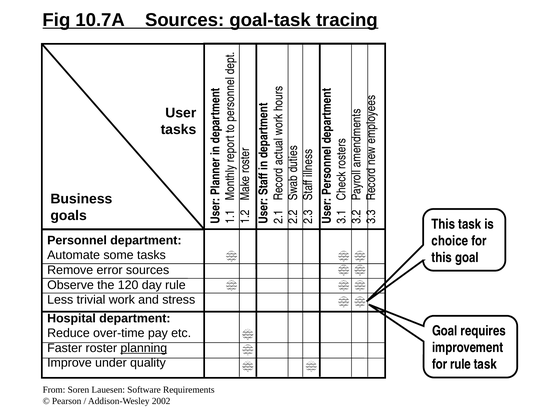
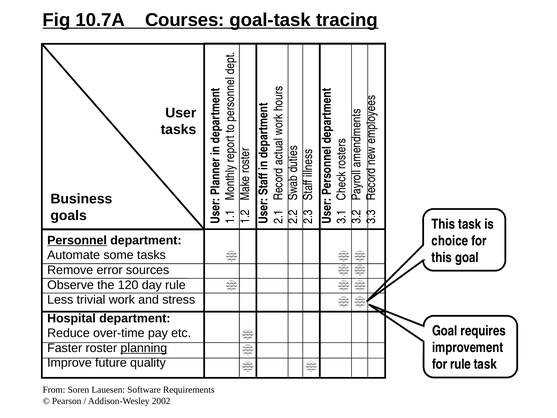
10.7A Sources: Sources -> Courses (185, 20)
Personnel underline: none -> present (77, 240)
under: under -> future (111, 363)
